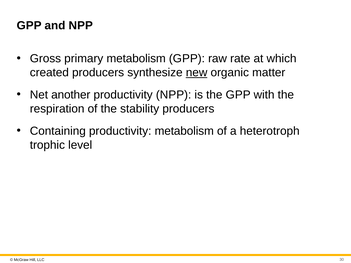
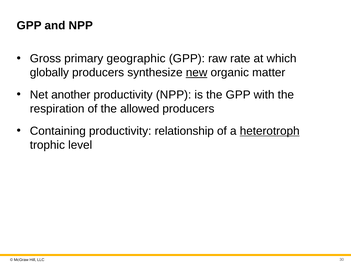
primary metabolism: metabolism -> geographic (136, 59)
created: created -> globally (49, 73)
stability: stability -> allowed (140, 109)
productivity metabolism: metabolism -> relationship (184, 131)
heterotroph underline: none -> present (270, 131)
